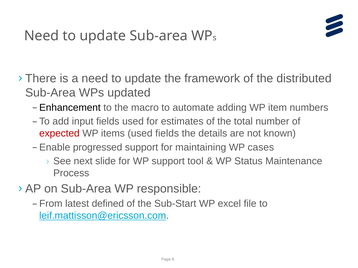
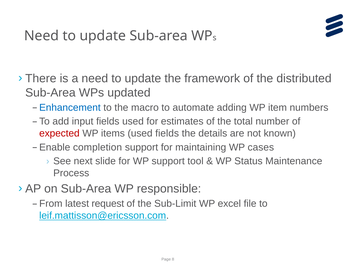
Enhancement colour: black -> blue (70, 108)
progressed: progressed -> completion (98, 148)
defined: defined -> request (108, 204)
Sub-Start: Sub-Start -> Sub-Limit (175, 204)
